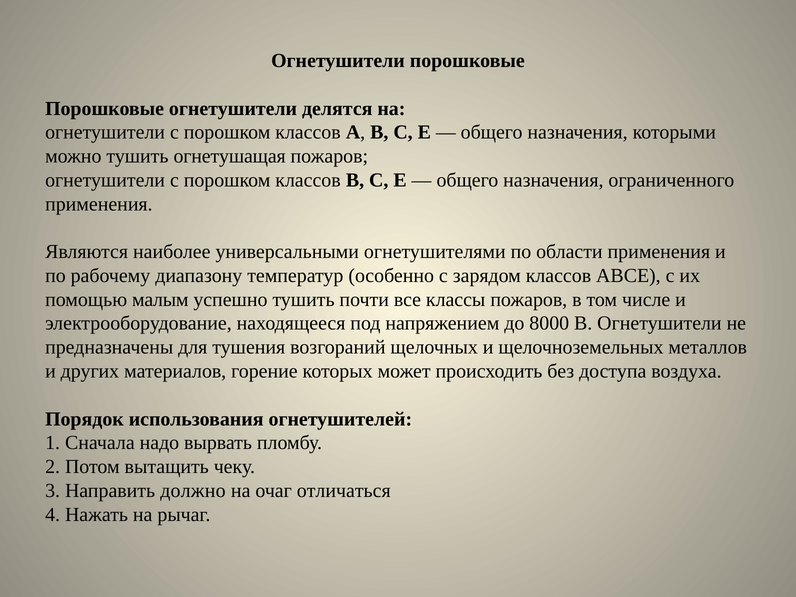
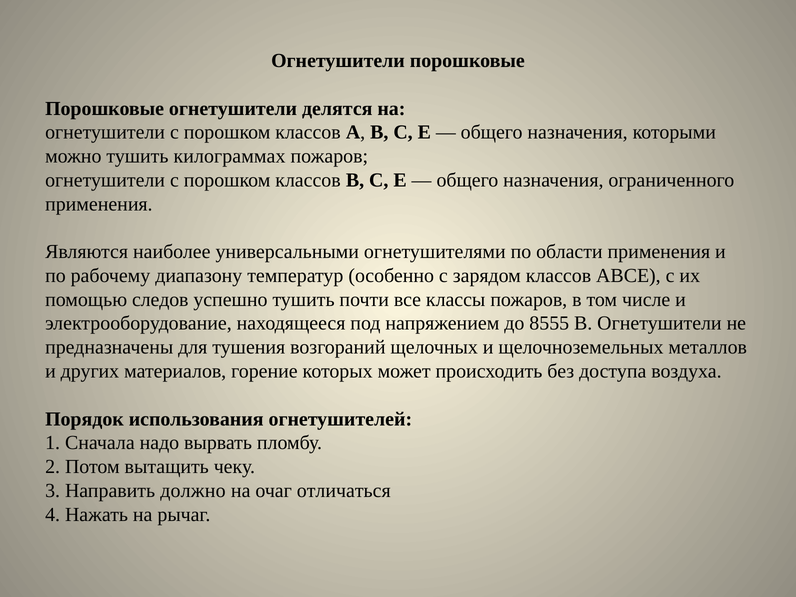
огнетушащая: огнетушащая -> килограммах (230, 156)
малым: малым -> следов (160, 300)
8000: 8000 -> 8555 (549, 323)
